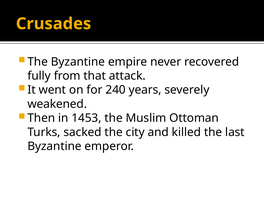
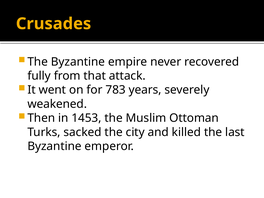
240: 240 -> 783 (116, 90)
